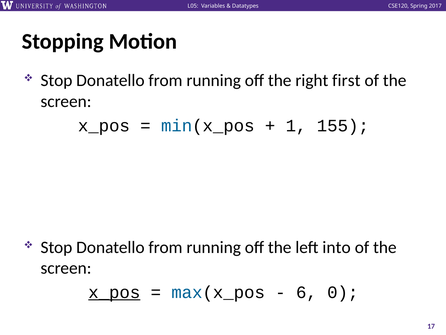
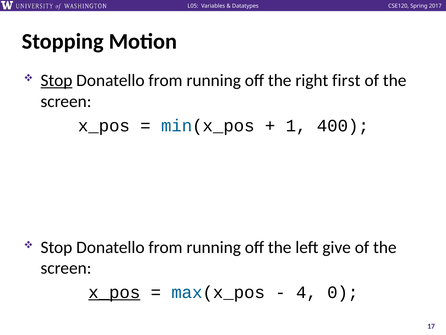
Stop underline: none -> present (56, 80)
155: 155 -> 400 (343, 125)
into: into -> give (337, 247)
6: 6 -> 4 (306, 292)
